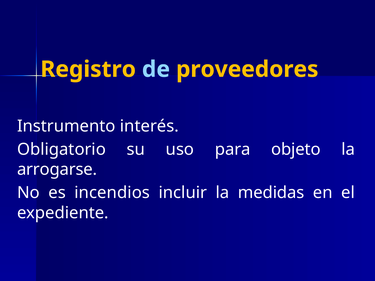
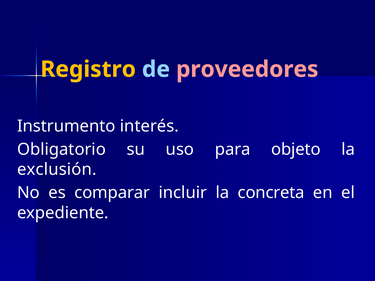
proveedores colour: yellow -> pink (247, 69)
arrogarse: arrogarse -> exclusión (57, 170)
incendios: incendios -> comparar (112, 193)
medidas: medidas -> concreta (271, 193)
